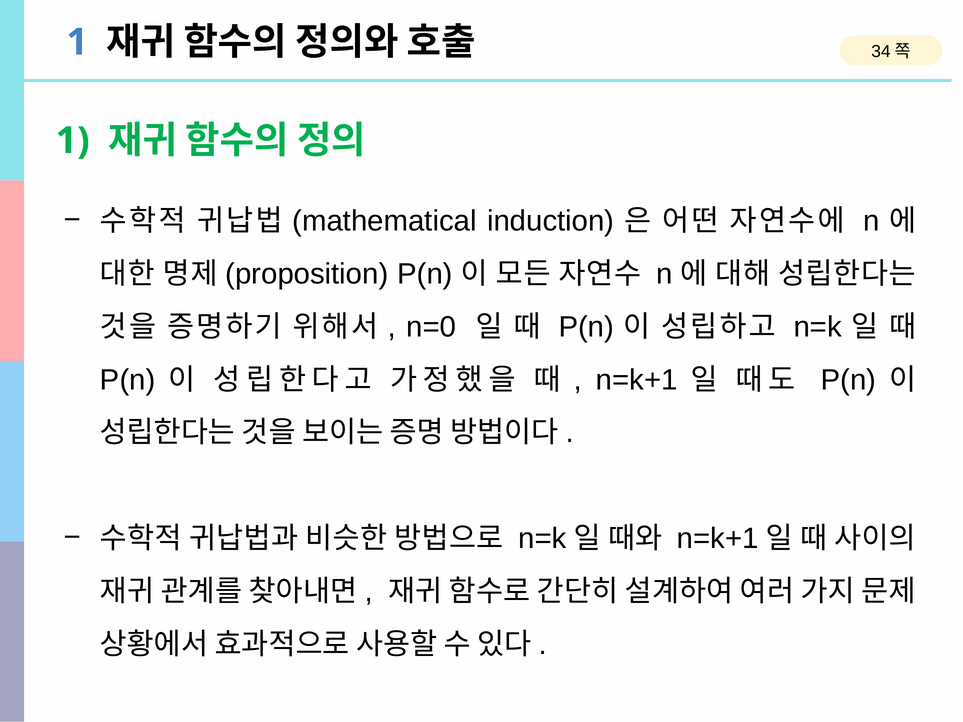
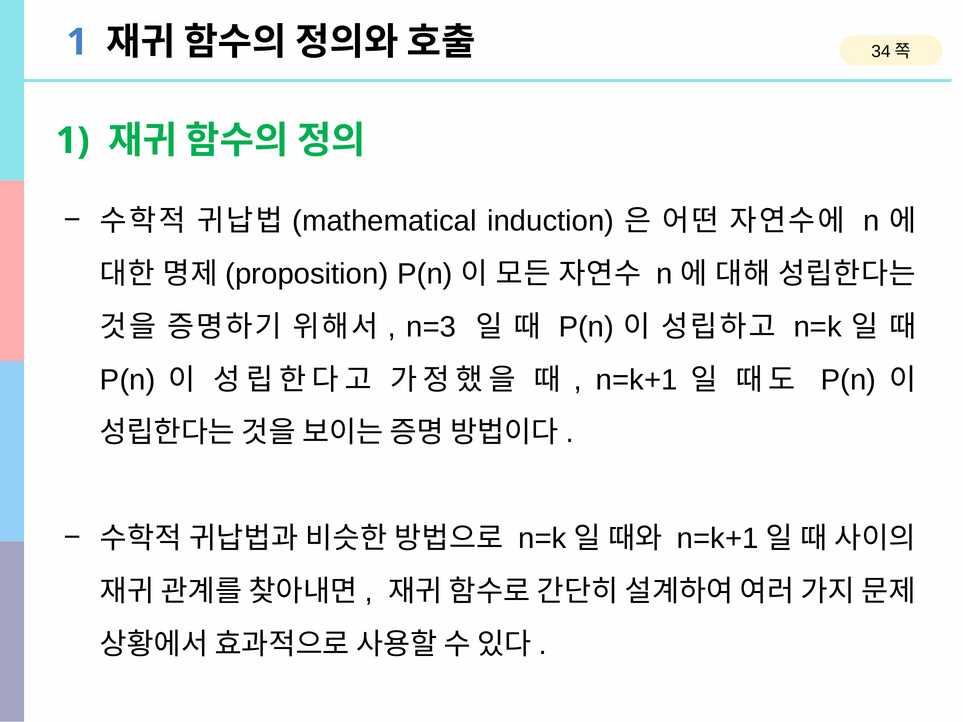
n=0: n=0 -> n=3 (431, 327)
